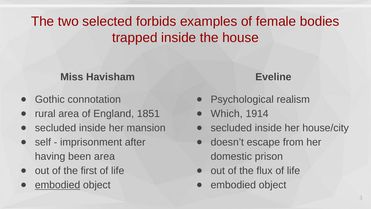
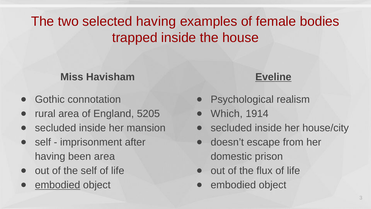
selected forbids: forbids -> having (156, 21)
Eveline underline: none -> present (273, 77)
1851: 1851 -> 5205 (148, 114)
the first: first -> self (89, 171)
